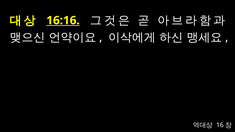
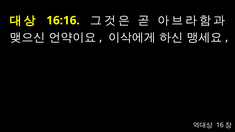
16:16 underline: present -> none (63, 20)
